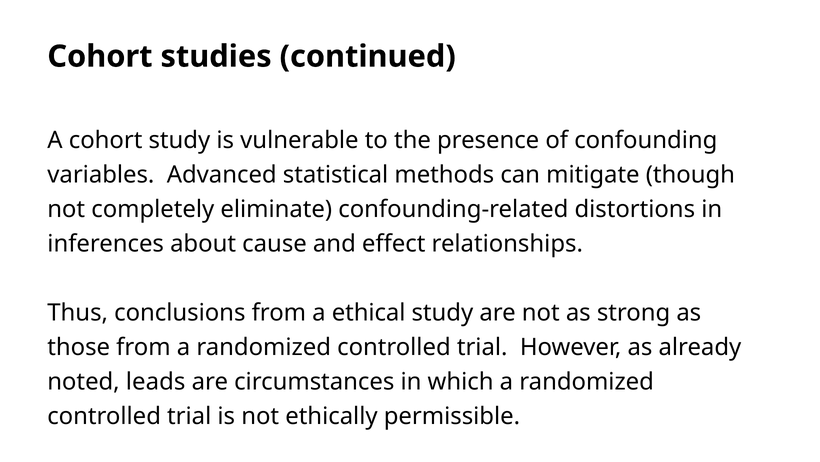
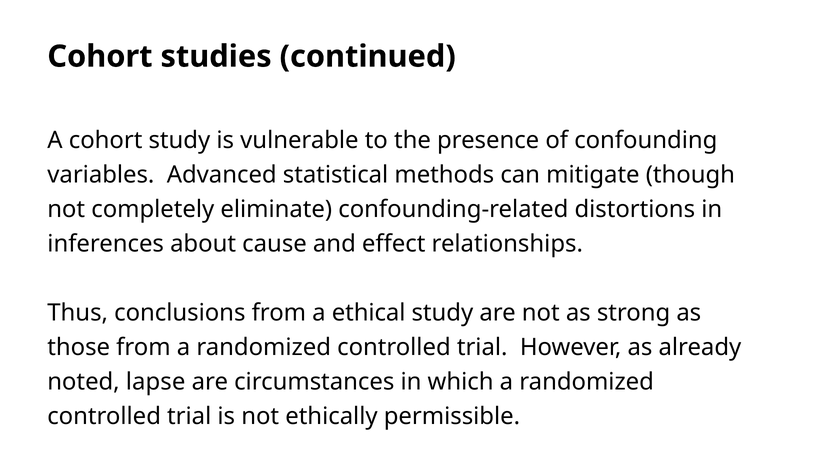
leads: leads -> lapse (156, 381)
